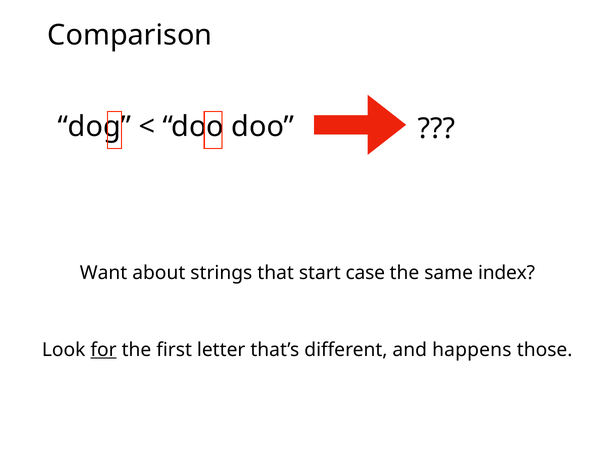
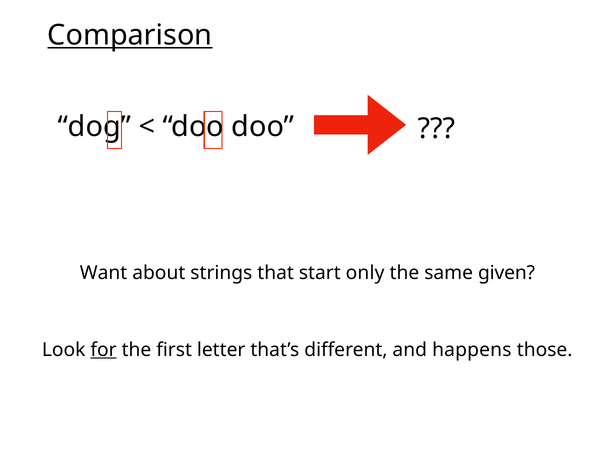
Comparison underline: none -> present (130, 35)
case: case -> only (365, 273)
index: index -> given (507, 273)
